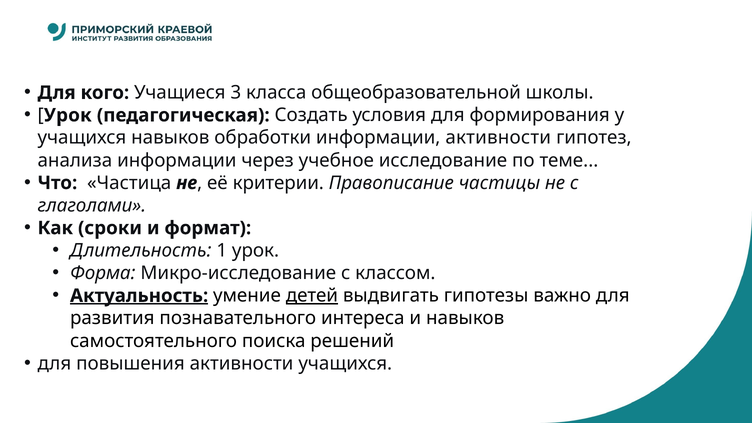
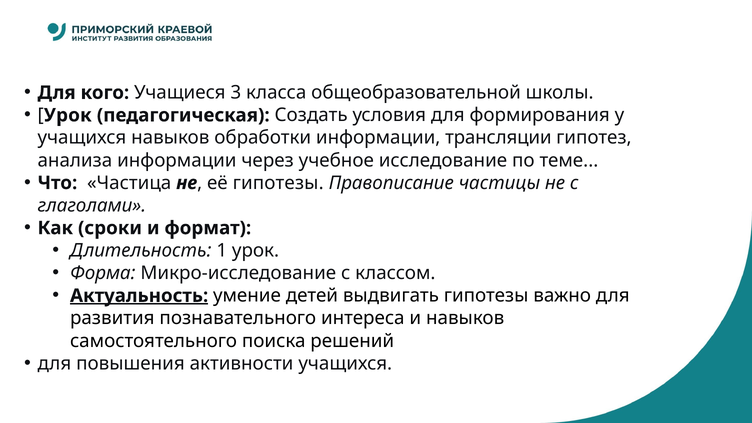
информации активности: активности -> трансляции (498, 138)
её критерии: критерии -> гипотезы (278, 183)
детей underline: present -> none (312, 296)
